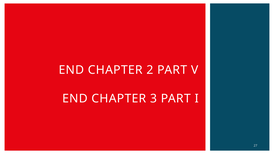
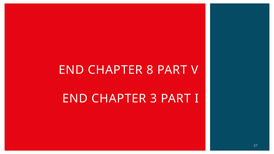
2: 2 -> 8 (150, 70)
